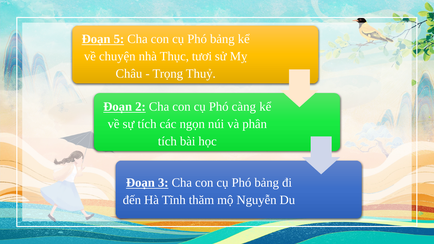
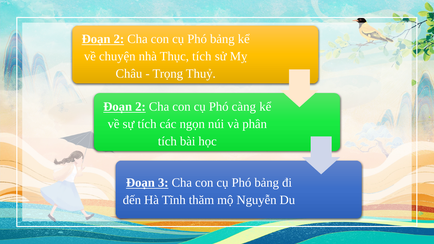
5: 5 -> 2 (119, 39)
Thục tươi: tươi -> tích (202, 56)
